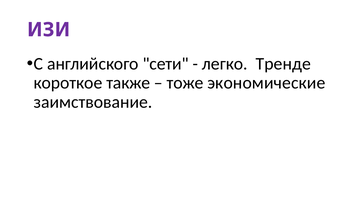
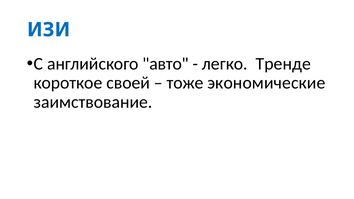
ИЗИ colour: purple -> blue (49, 30)
сети: сети -> авто (166, 64)
также: также -> своей (128, 83)
